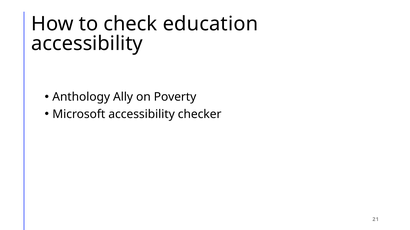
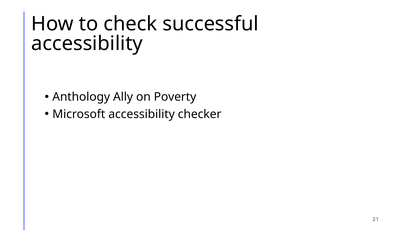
education: education -> successful (211, 24)
